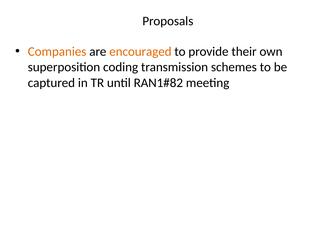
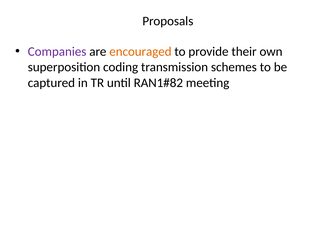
Companies colour: orange -> purple (57, 52)
